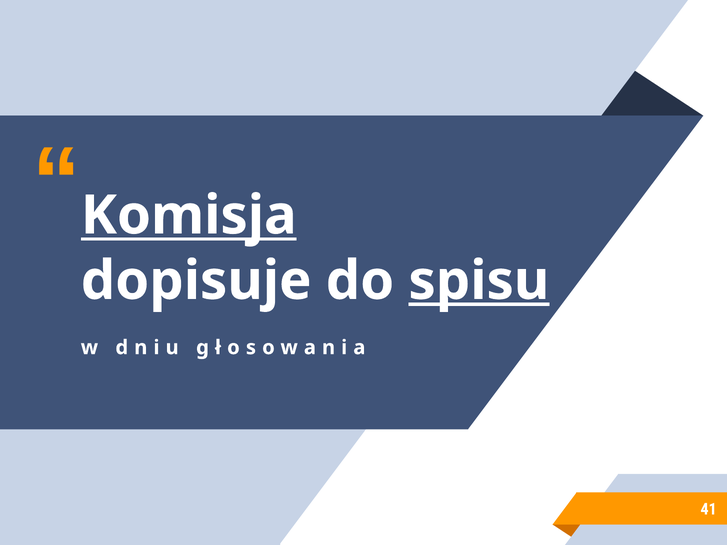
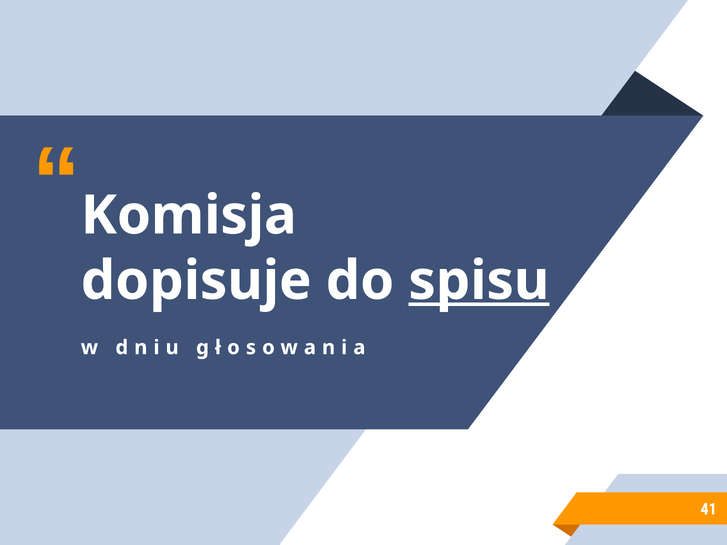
Komisja underline: present -> none (189, 216)
